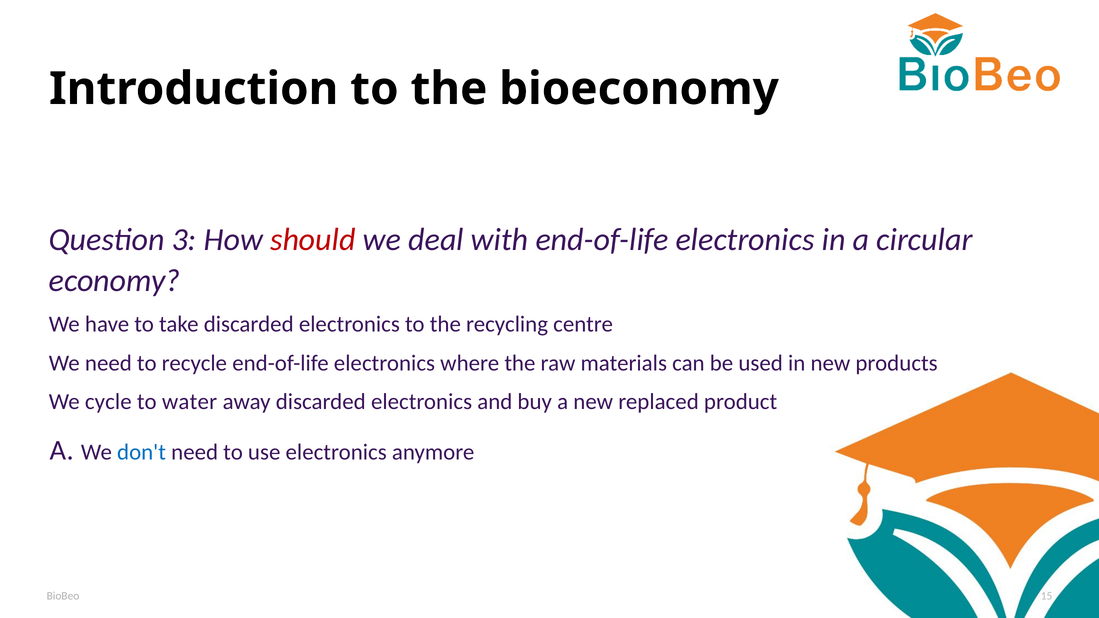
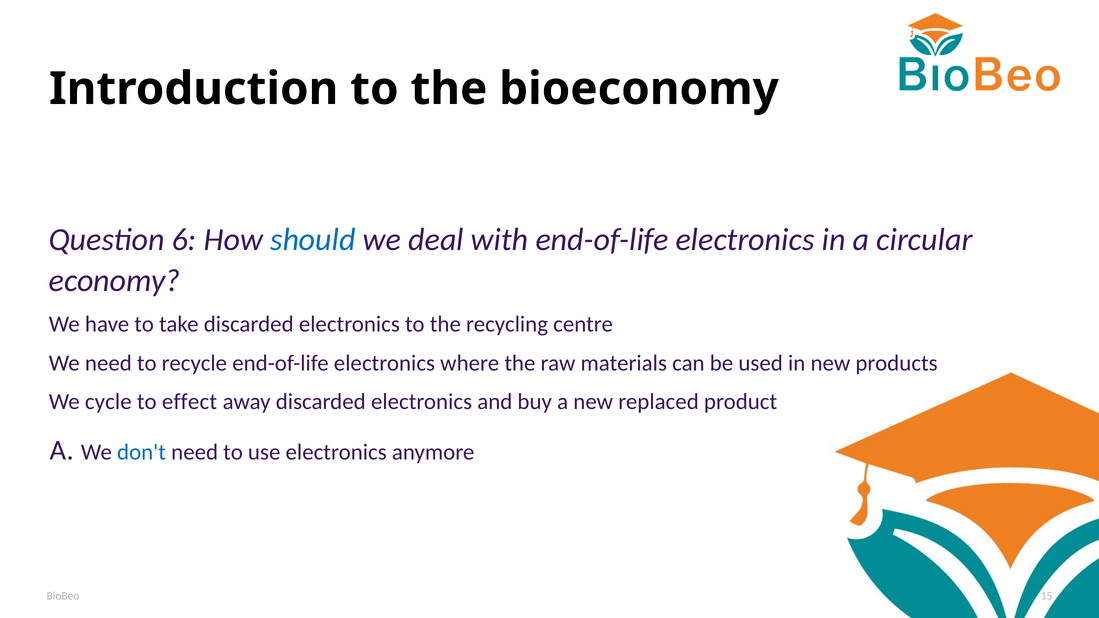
3: 3 -> 6 (184, 240)
should colour: red -> blue (313, 240)
water: water -> effect (190, 402)
